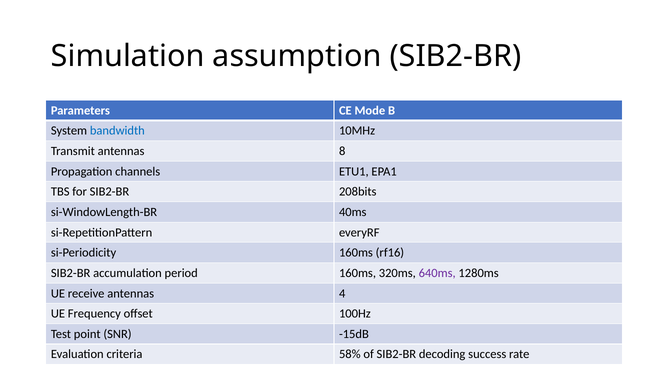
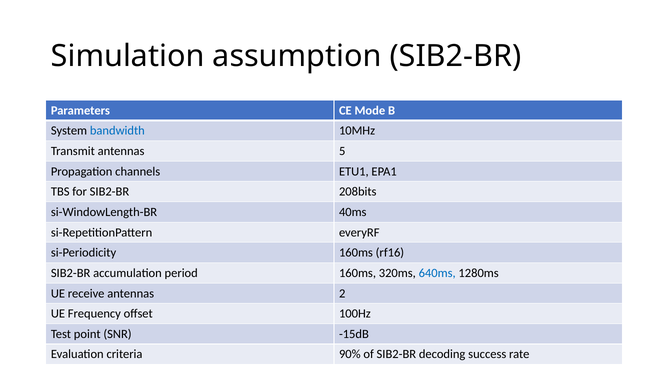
8: 8 -> 5 (342, 151)
640ms colour: purple -> blue (437, 273)
4: 4 -> 2 (342, 293)
58%: 58% -> 90% (350, 354)
